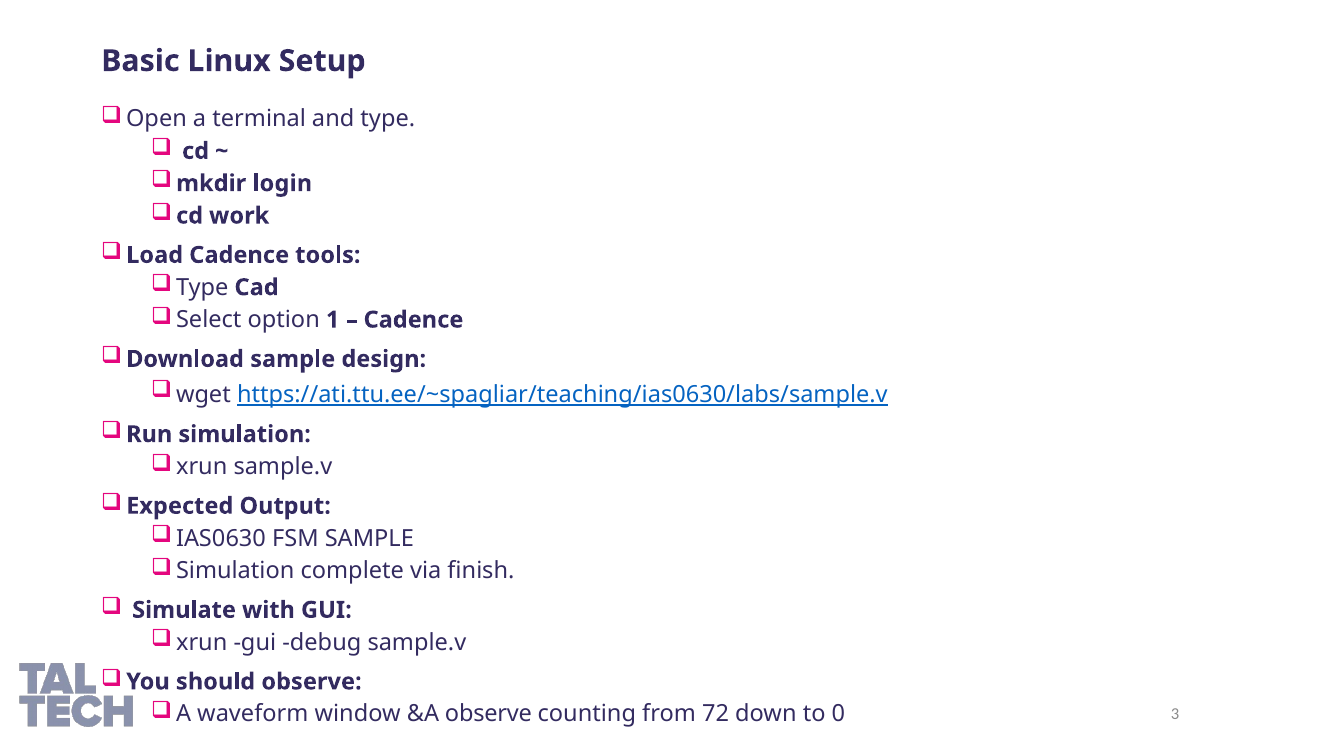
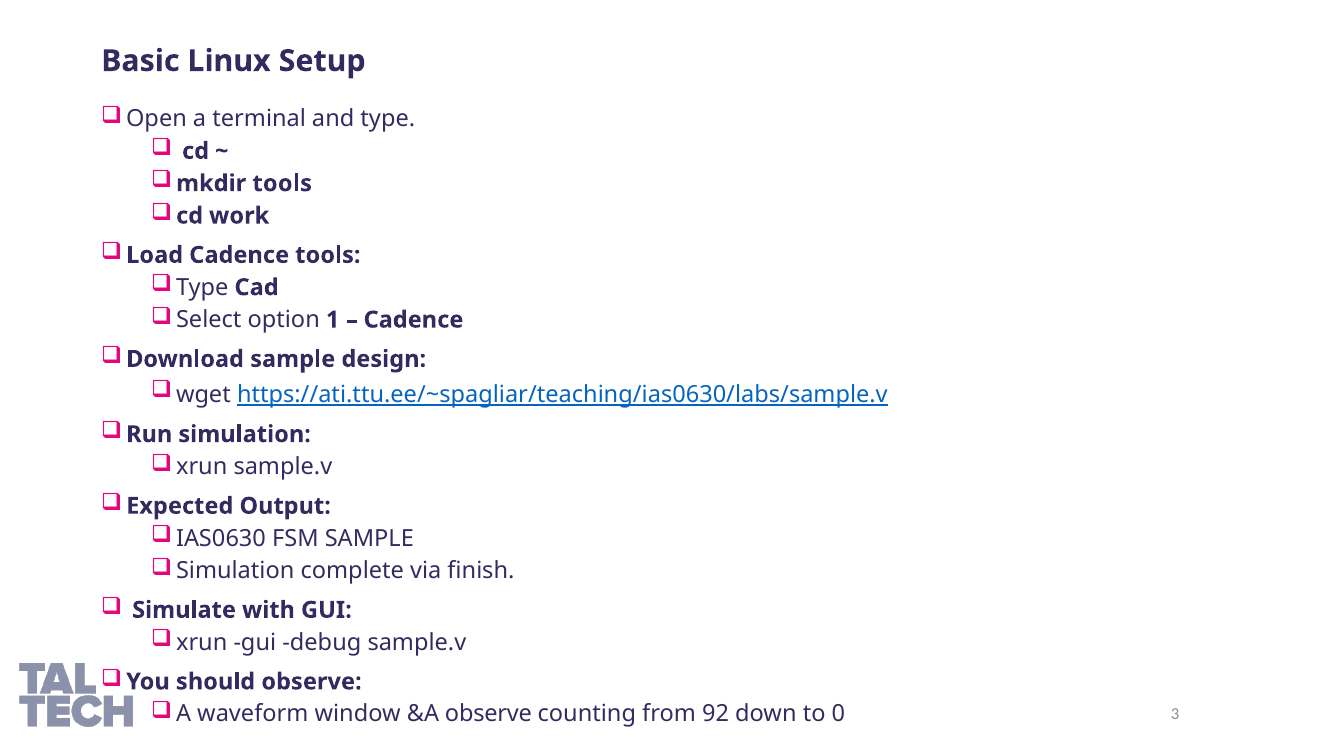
mkdir login: login -> tools (282, 183)
72: 72 -> 92 (716, 714)
